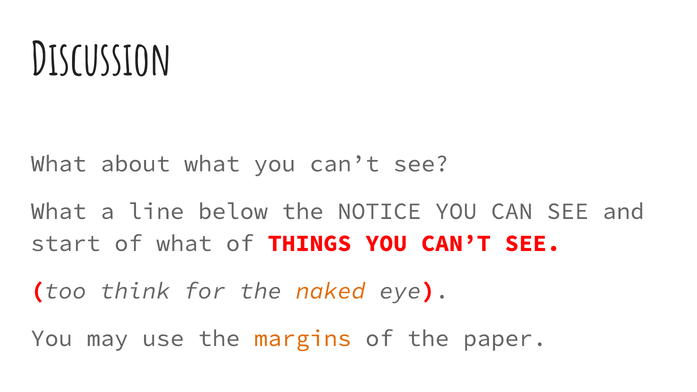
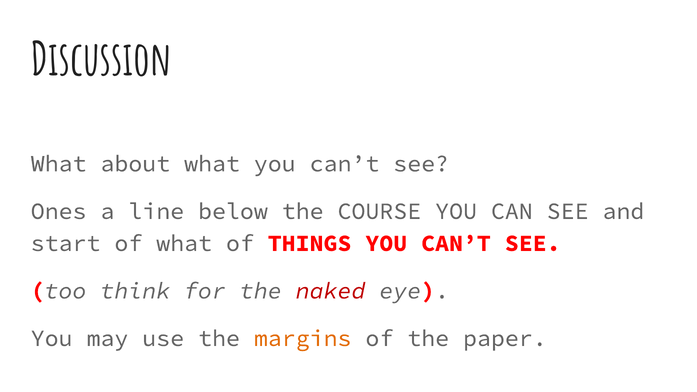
What: What -> Ones (59, 211)
NOTICE: NOTICE -> COURSE (379, 211)
naked colour: orange -> red (331, 291)
